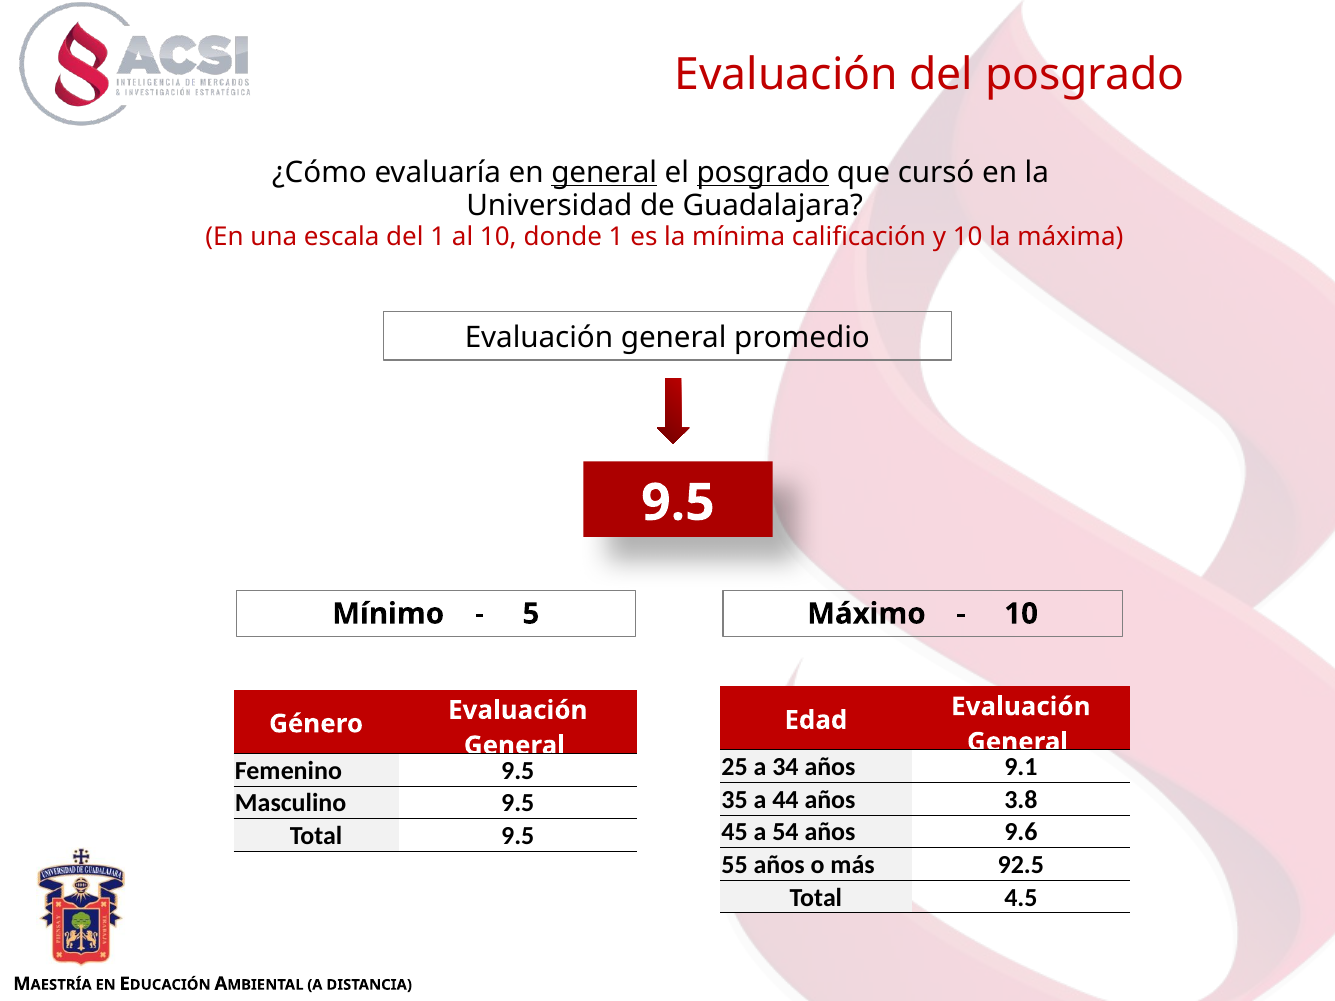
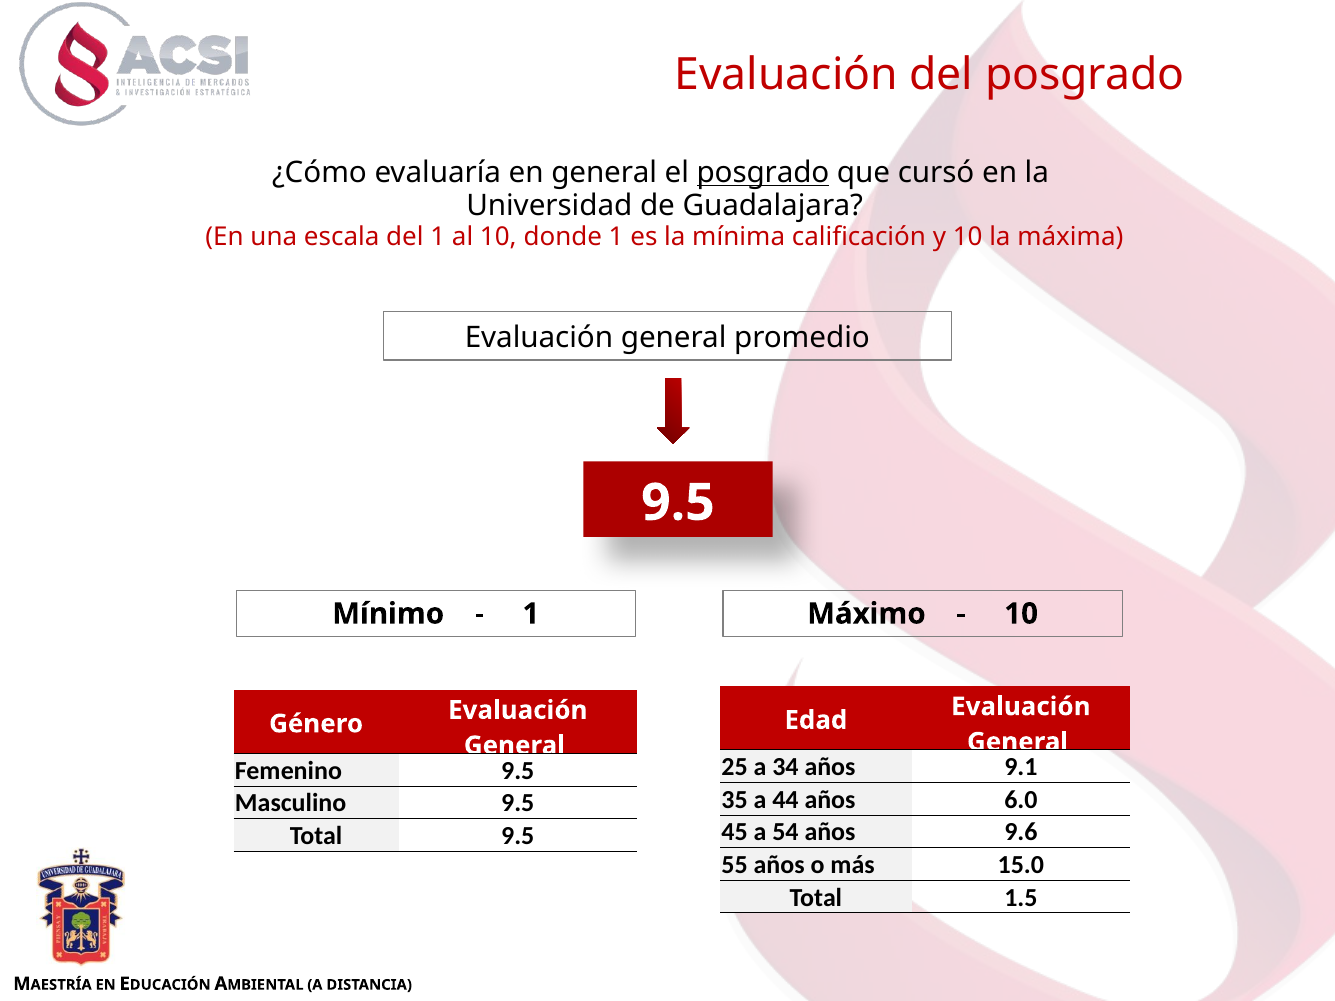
general underline: present -> none (604, 173)
5: 5 -> 1 (531, 614)
3.8: 3.8 -> 6.0 (1021, 800)
92.5: 92.5 -> 15.0 (1021, 865)
4.5: 4.5 -> 1.5 (1021, 898)
